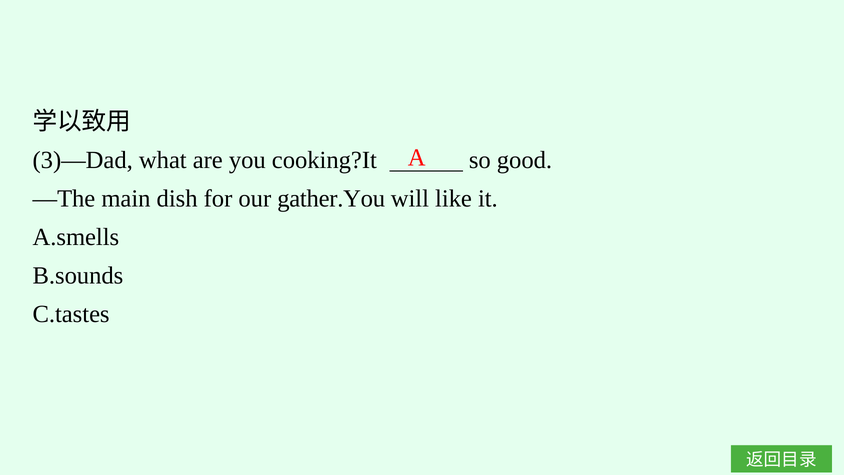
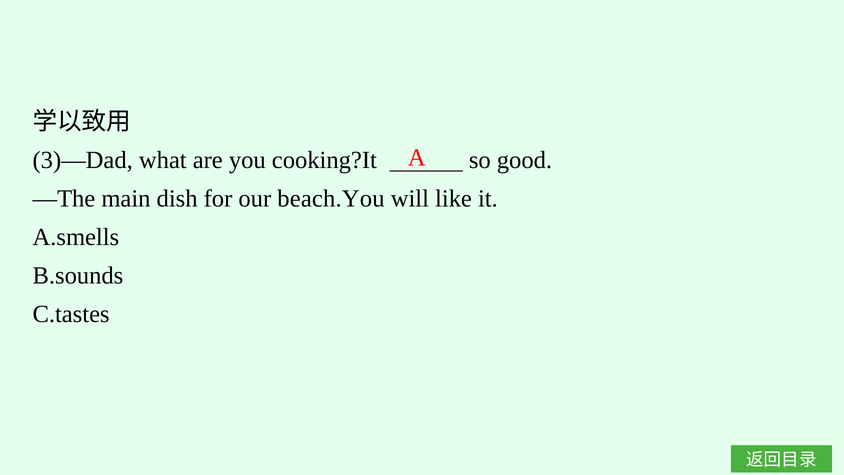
gather.You: gather.You -> beach.You (331, 199)
